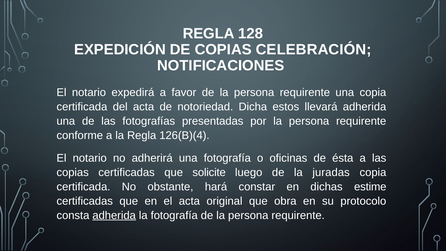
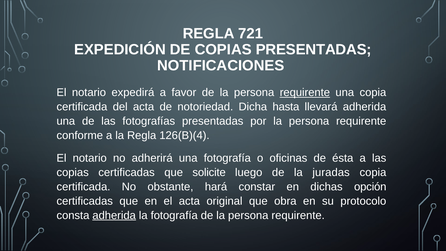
128: 128 -> 721 (251, 34)
COPIAS CELEBRACIÓN: CELEBRACIÓN -> PRESENTADAS (314, 50)
requirente underline: none -> present (305, 92)
estos: estos -> hasta (286, 107)
estime: estime -> opción (370, 187)
